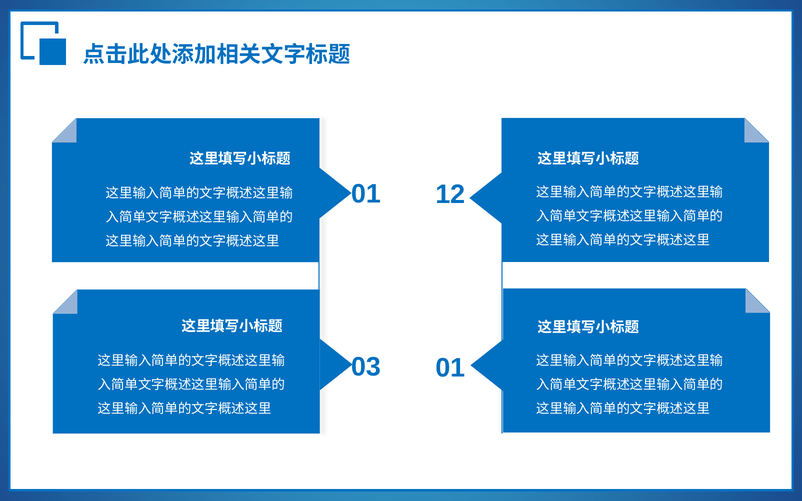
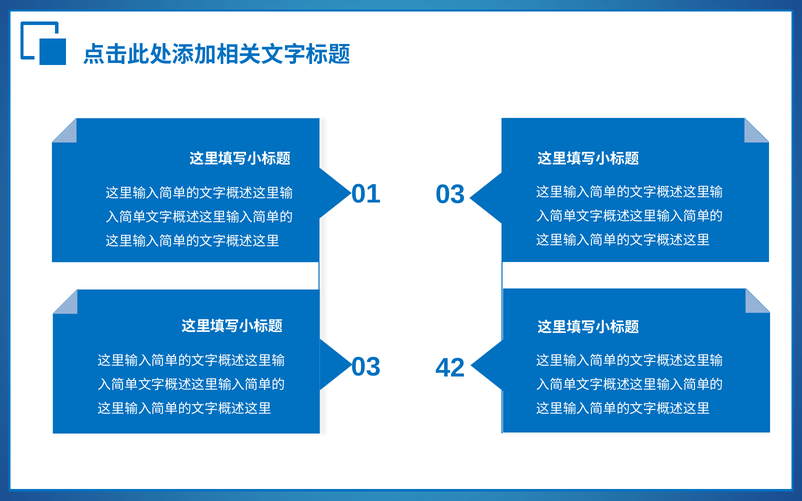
01 12: 12 -> 03 (450, 195)
03 01: 01 -> 42 (450, 368)
